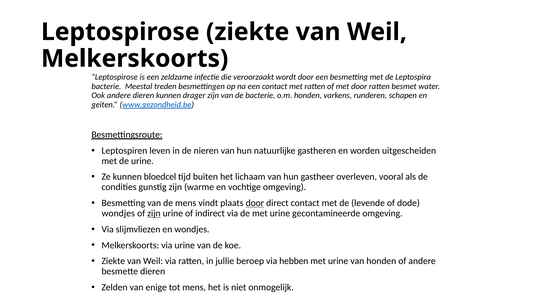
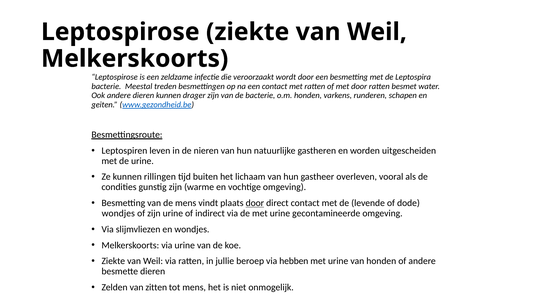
bloedcel: bloedcel -> rillingen (160, 177)
zijn underline: present -> none (154, 213)
enige: enige -> zitten (156, 287)
